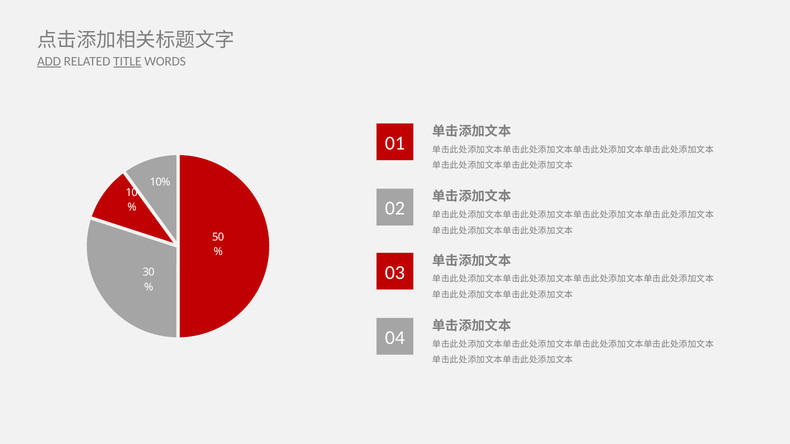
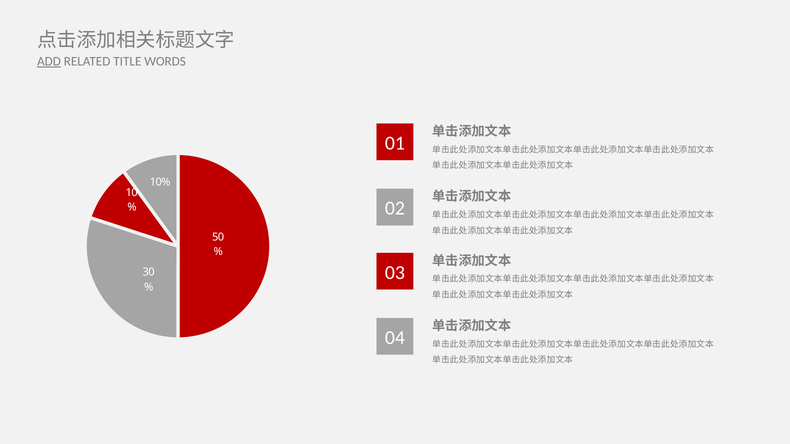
TITLE underline: present -> none (127, 61)
